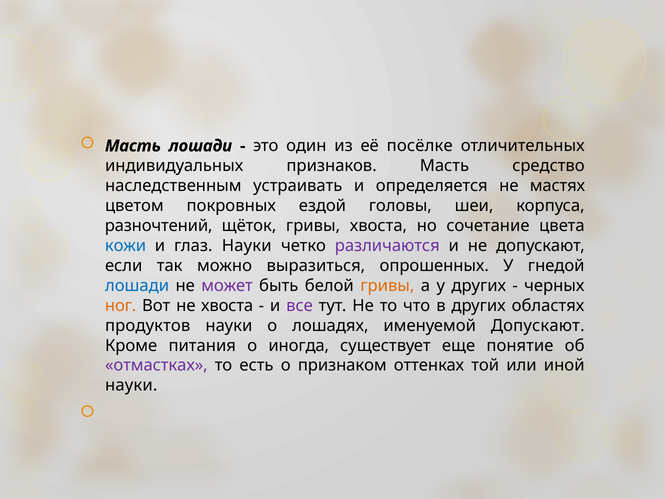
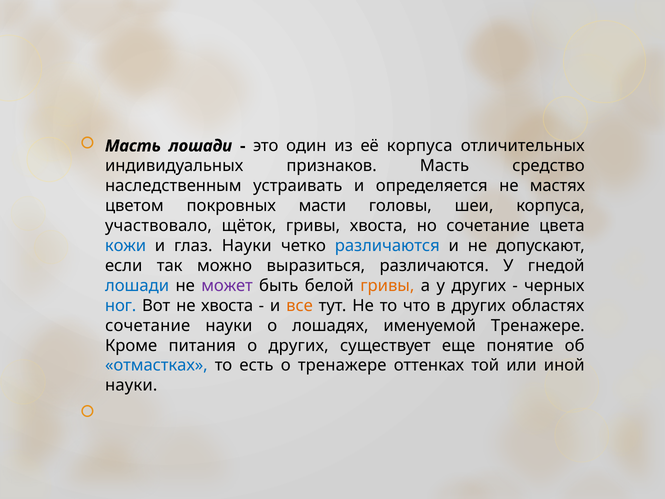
её посёлке: посёлке -> корпуса (420, 146)
ездой: ездой -> масти (322, 206)
разночтений: разночтений -> участвовало (158, 226)
различаются colour: purple -> blue (387, 246)
выразиться опрошенных: опрошенных -> различаются (434, 266)
ног colour: orange -> blue (121, 305)
все colour: purple -> orange (300, 305)
продуктов: продуктов -> сочетание (148, 325)
именуемой Допускают: Допускают -> Тренажере (538, 325)
о иногда: иногда -> других (299, 345)
отмастках colour: purple -> blue (156, 365)
о признаком: признаком -> тренажере (342, 365)
